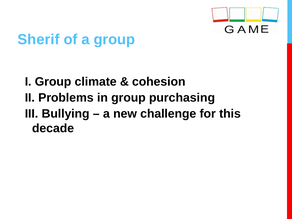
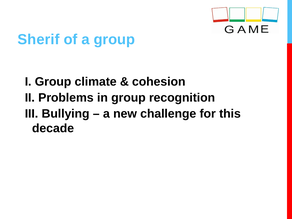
purchasing: purchasing -> recognition (182, 98)
